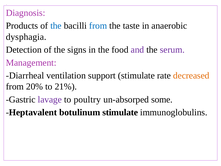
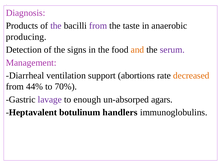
the colour: blue -> purple (56, 26)
from colour: blue -> purple (98, 26)
dysphagia: dysphagia -> producing (26, 37)
and colour: purple -> orange (137, 50)
support stimulate: stimulate -> abortions (136, 75)
20%: 20% -> 44% (35, 86)
21%: 21% -> 70% (66, 86)
poultry: poultry -> enough (87, 99)
some: some -> agars (162, 99)
botulinum stimulate: stimulate -> handlers (120, 112)
